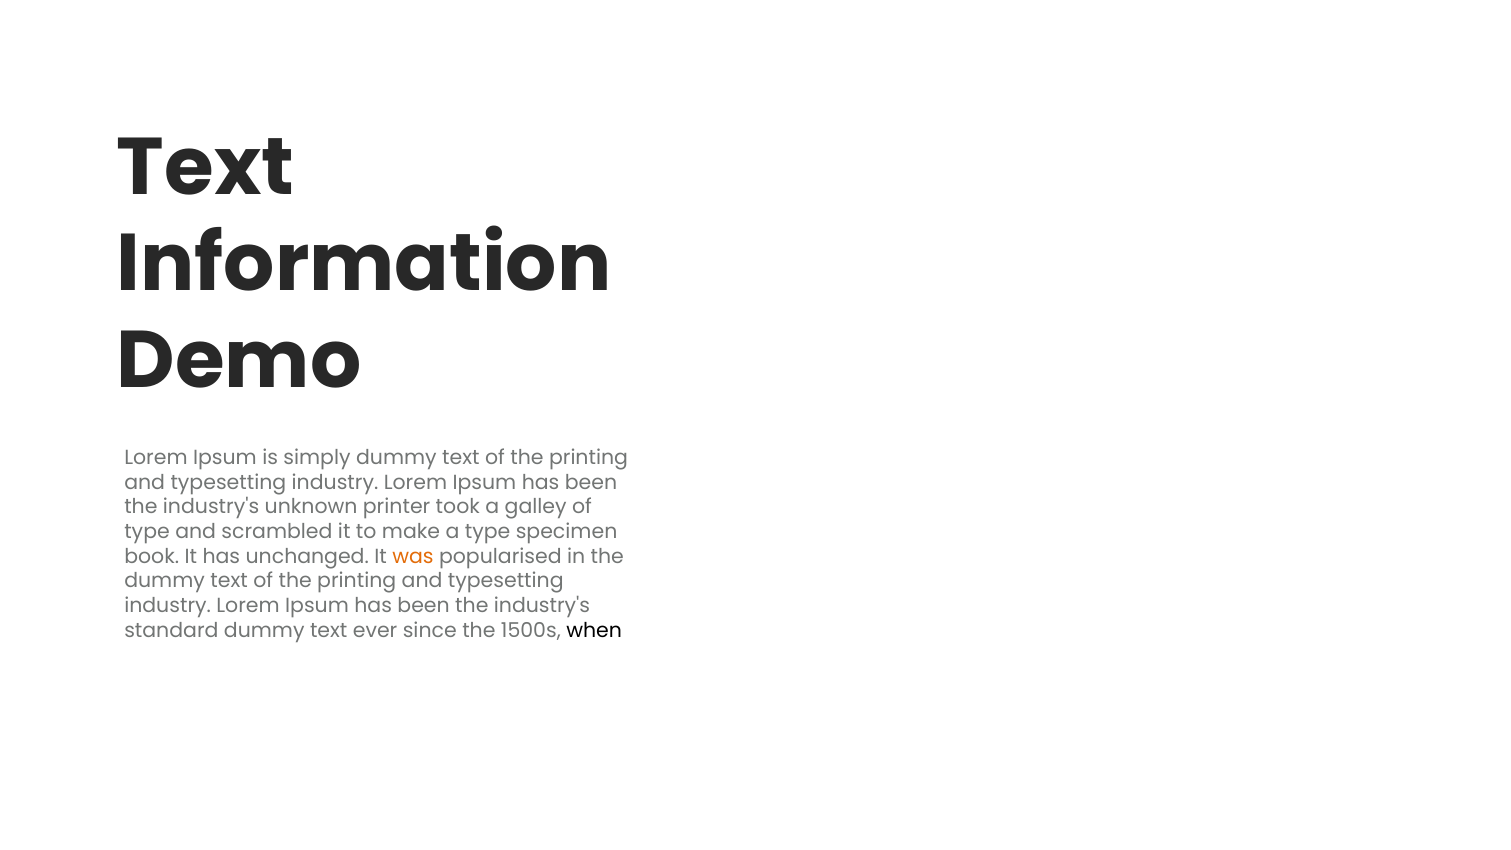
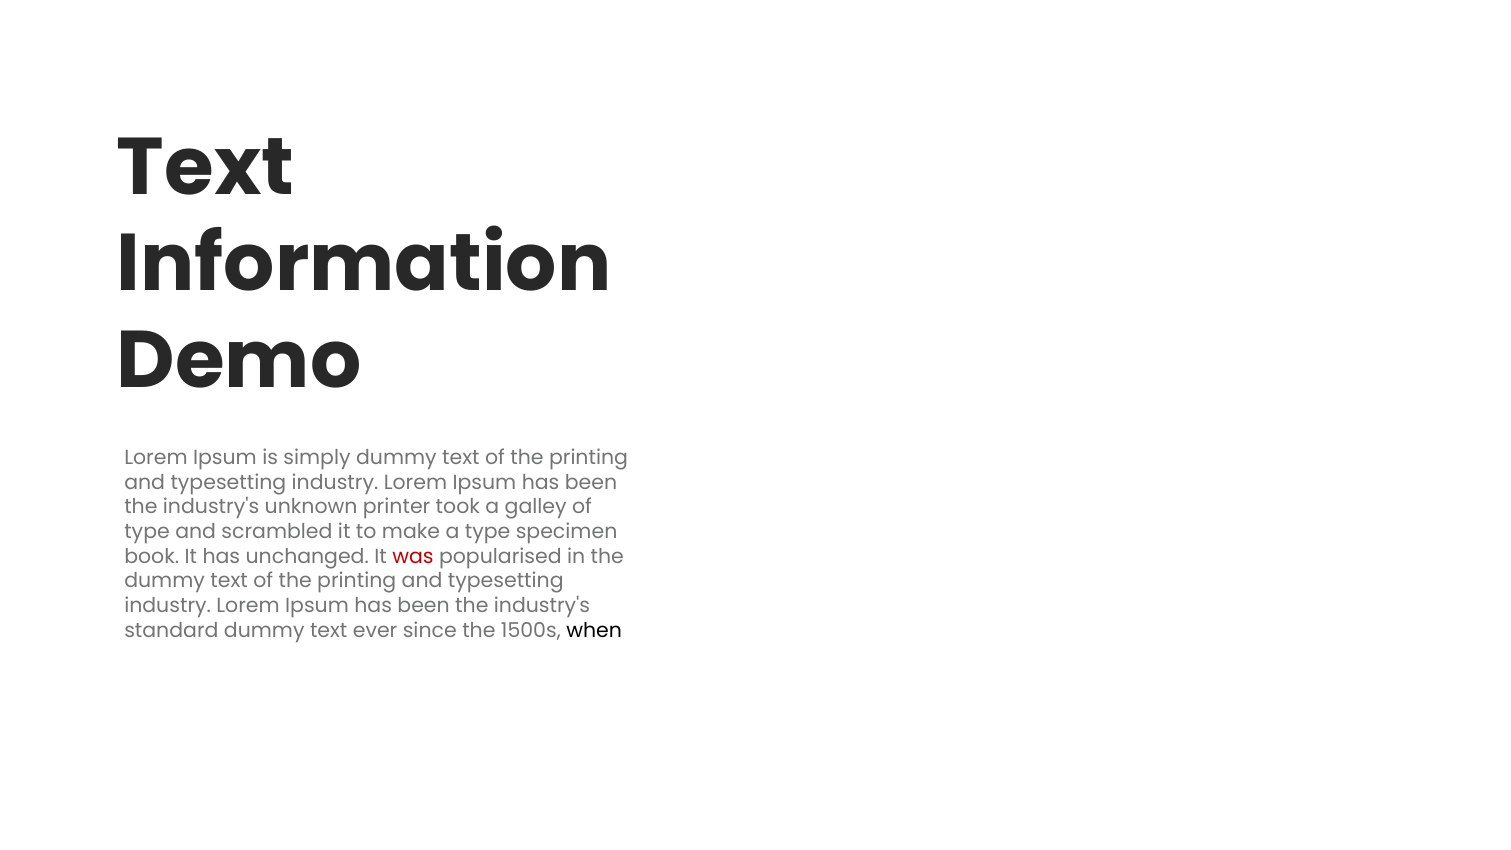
was colour: orange -> red (413, 556)
